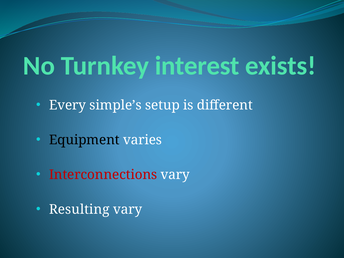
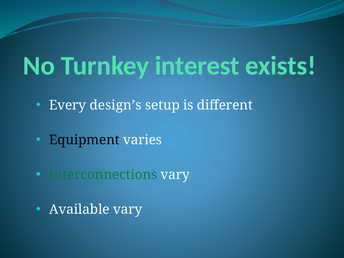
simple’s: simple’s -> design’s (116, 105)
Interconnections colour: red -> green (103, 175)
Resulting: Resulting -> Available (79, 209)
